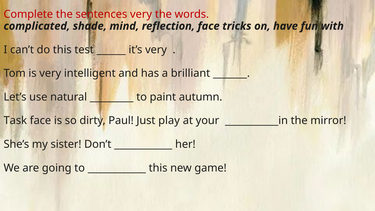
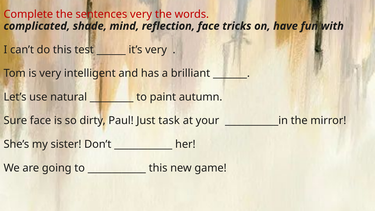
Task: Task -> Sure (15, 121)
play: play -> task (169, 121)
